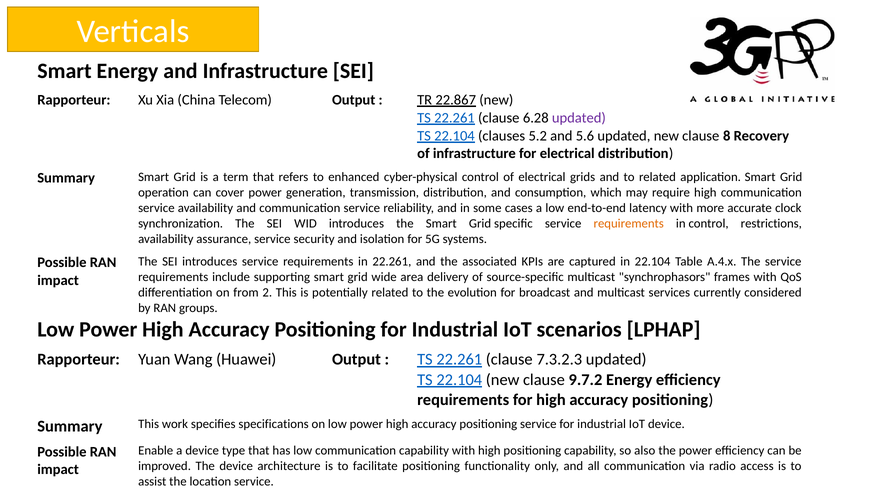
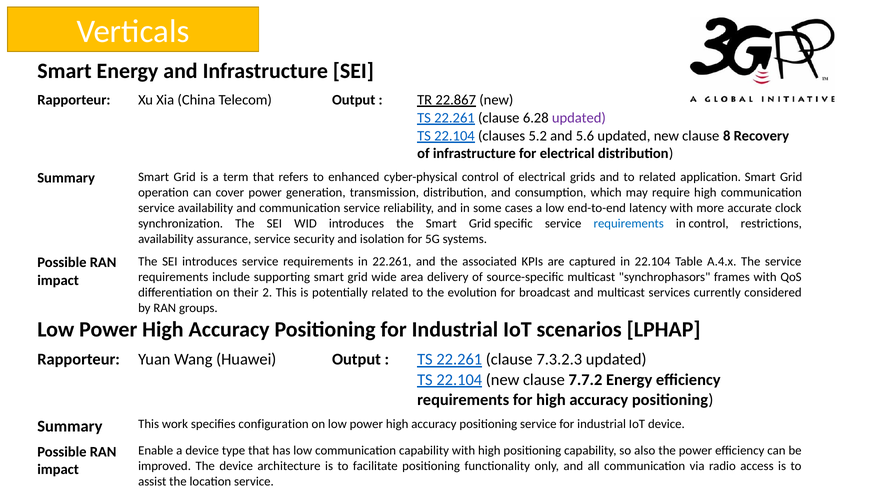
requirements colour: orange -> blue (629, 224)
from: from -> their (246, 293)
9.7.2: 9.7.2 -> 7.7.2 (585, 380)
specifications: specifications -> configuration (274, 424)
